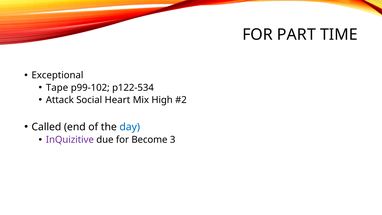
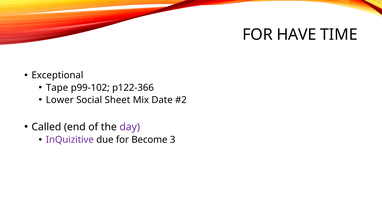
PART: PART -> HAVE (297, 35)
p122-534: p122-534 -> p122-366 (133, 88)
Attack: Attack -> Lower (60, 100)
Heart: Heart -> Sheet (117, 100)
High: High -> Date (162, 100)
day colour: blue -> purple (130, 127)
